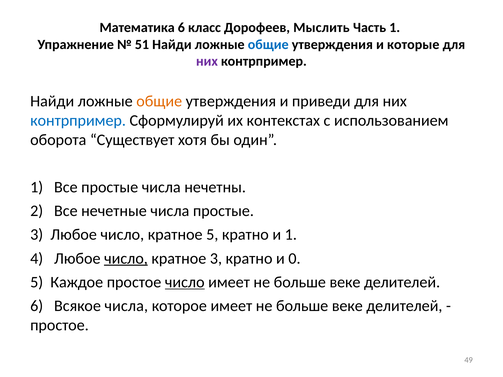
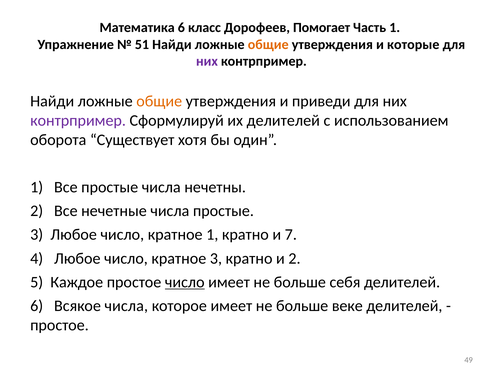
Мыслить: Мыслить -> Помогает (322, 28)
общие colour: blue -> orange (268, 44)
контрпример colour: blue -> purple (78, 121)
их контекстах: контекстах -> делителей (283, 121)
кратное 5: 5 -> 1 (212, 235)
и 1: 1 -> 7 (291, 235)
число underline: present -> none (126, 259)
и 0: 0 -> 2 (294, 259)
веке: веке -> себя (345, 282)
